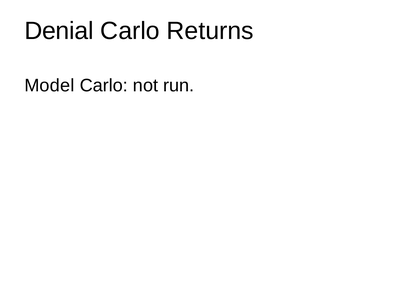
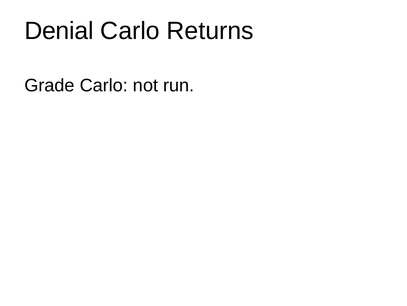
Model: Model -> Grade (49, 85)
